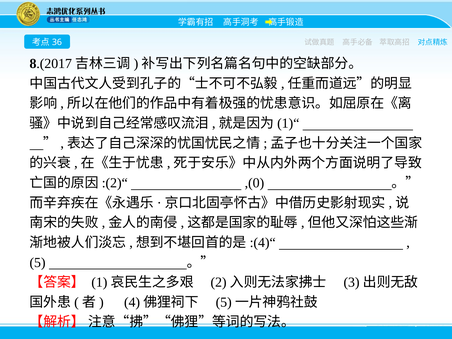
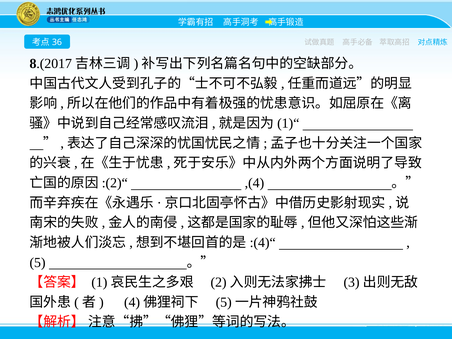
,(0: ,(0 -> ,(4 (254, 183)
